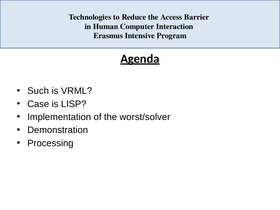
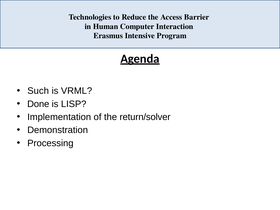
Case: Case -> Done (38, 104)
worst/solver: worst/solver -> return/solver (145, 117)
